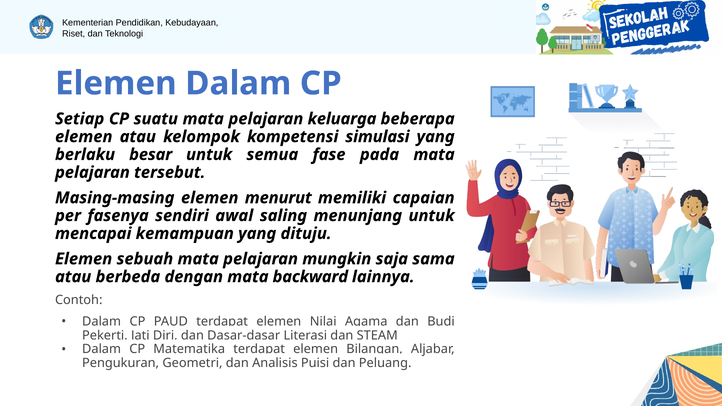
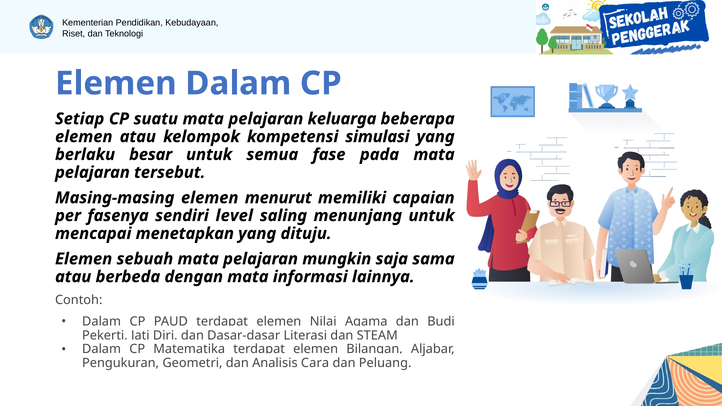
awal: awal -> level (234, 216)
kemampuan: kemampuan -> menetapkan (185, 234)
backward: backward -> informasi (310, 277)
Puisi: Puisi -> Cara (315, 363)
